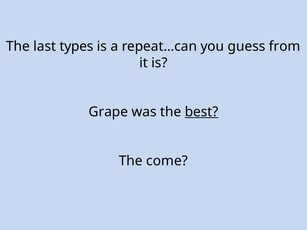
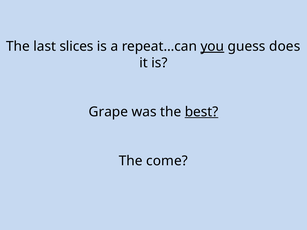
types: types -> slices (77, 46)
you underline: none -> present (212, 46)
from: from -> does (285, 46)
